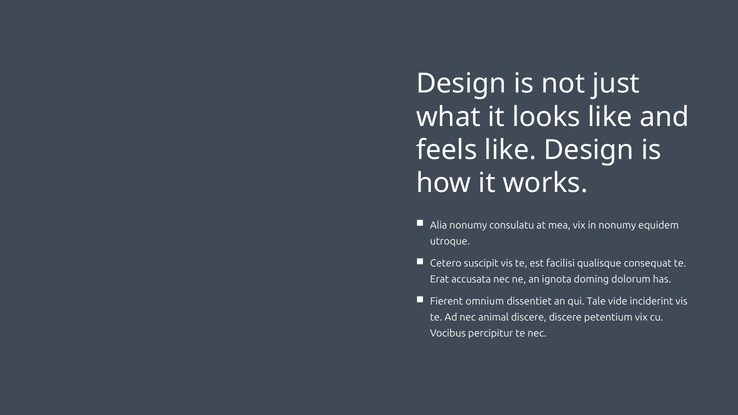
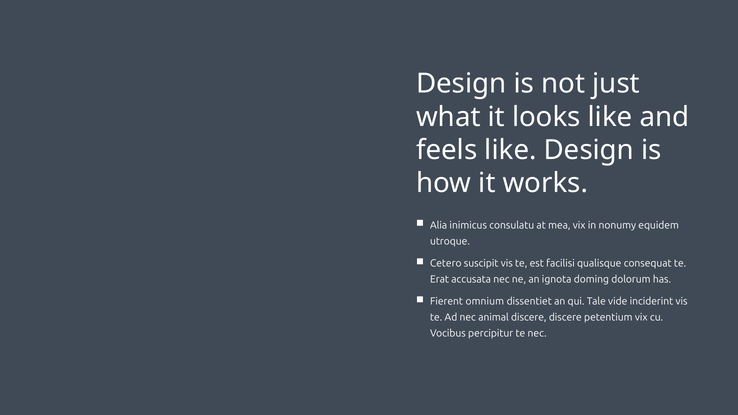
Alia nonumy: nonumy -> inimicus (468, 225)
